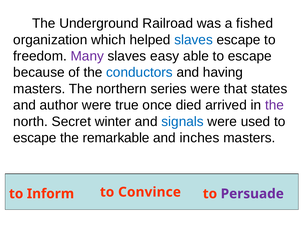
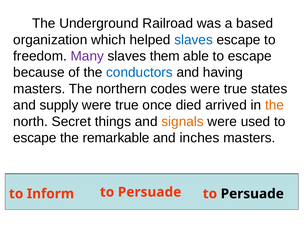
fished: fished -> based (255, 23)
easy: easy -> them (165, 56)
series: series -> codes (169, 89)
that: that -> true (236, 89)
author: author -> supply (59, 105)
the colour: purple -> orange (274, 105)
winter: winter -> things (113, 121)
signals colour: blue -> orange (183, 121)
Inform to Convince: Convince -> Persuade (150, 192)
Persuade colour: purple -> black (252, 193)
